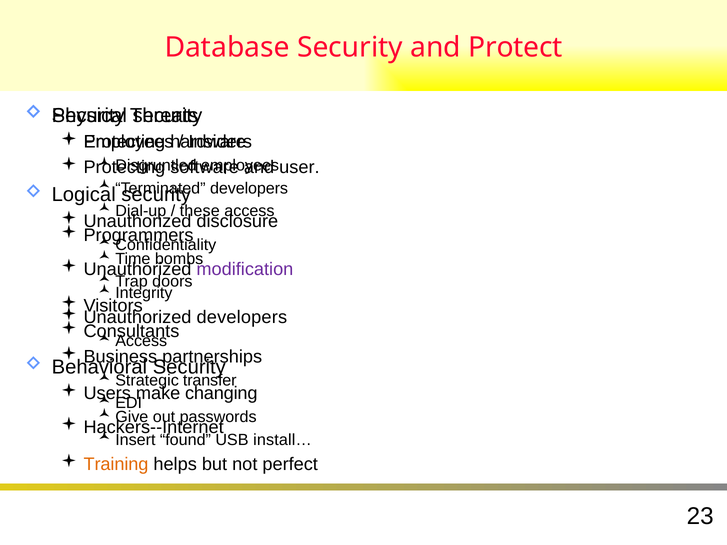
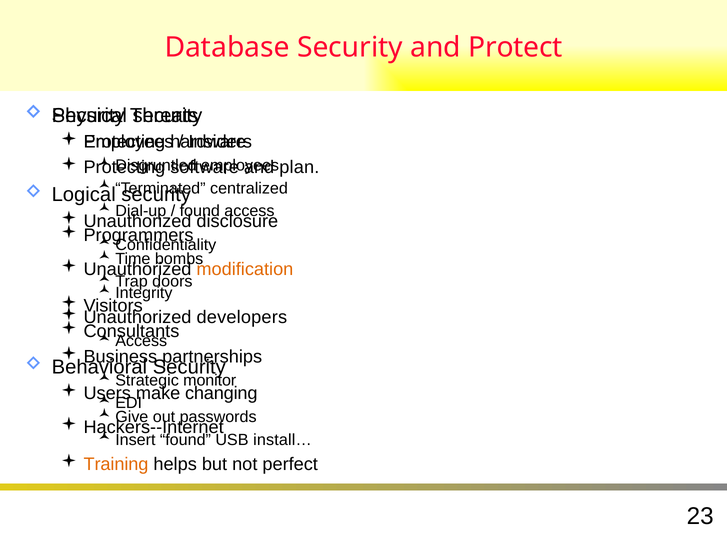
user: user -> plan (299, 168)
developers: developers -> centralized (249, 188)
these: these -> found (200, 211)
modification colour: purple -> orange (245, 269)
transfer: transfer -> monitor (210, 381)
